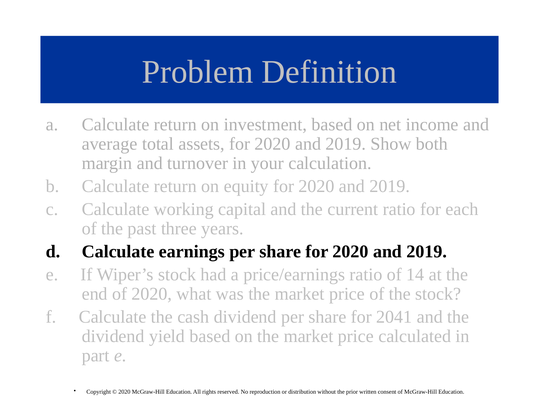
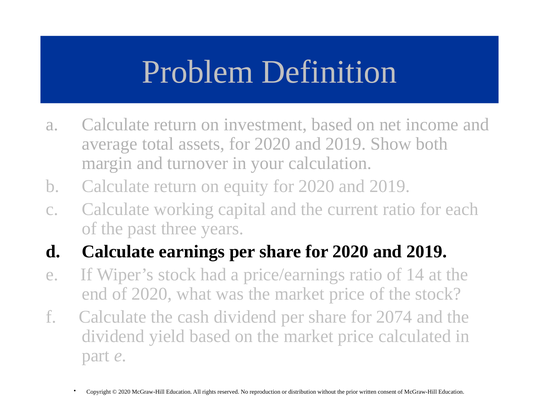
2041: 2041 -> 2074 (394, 317)
